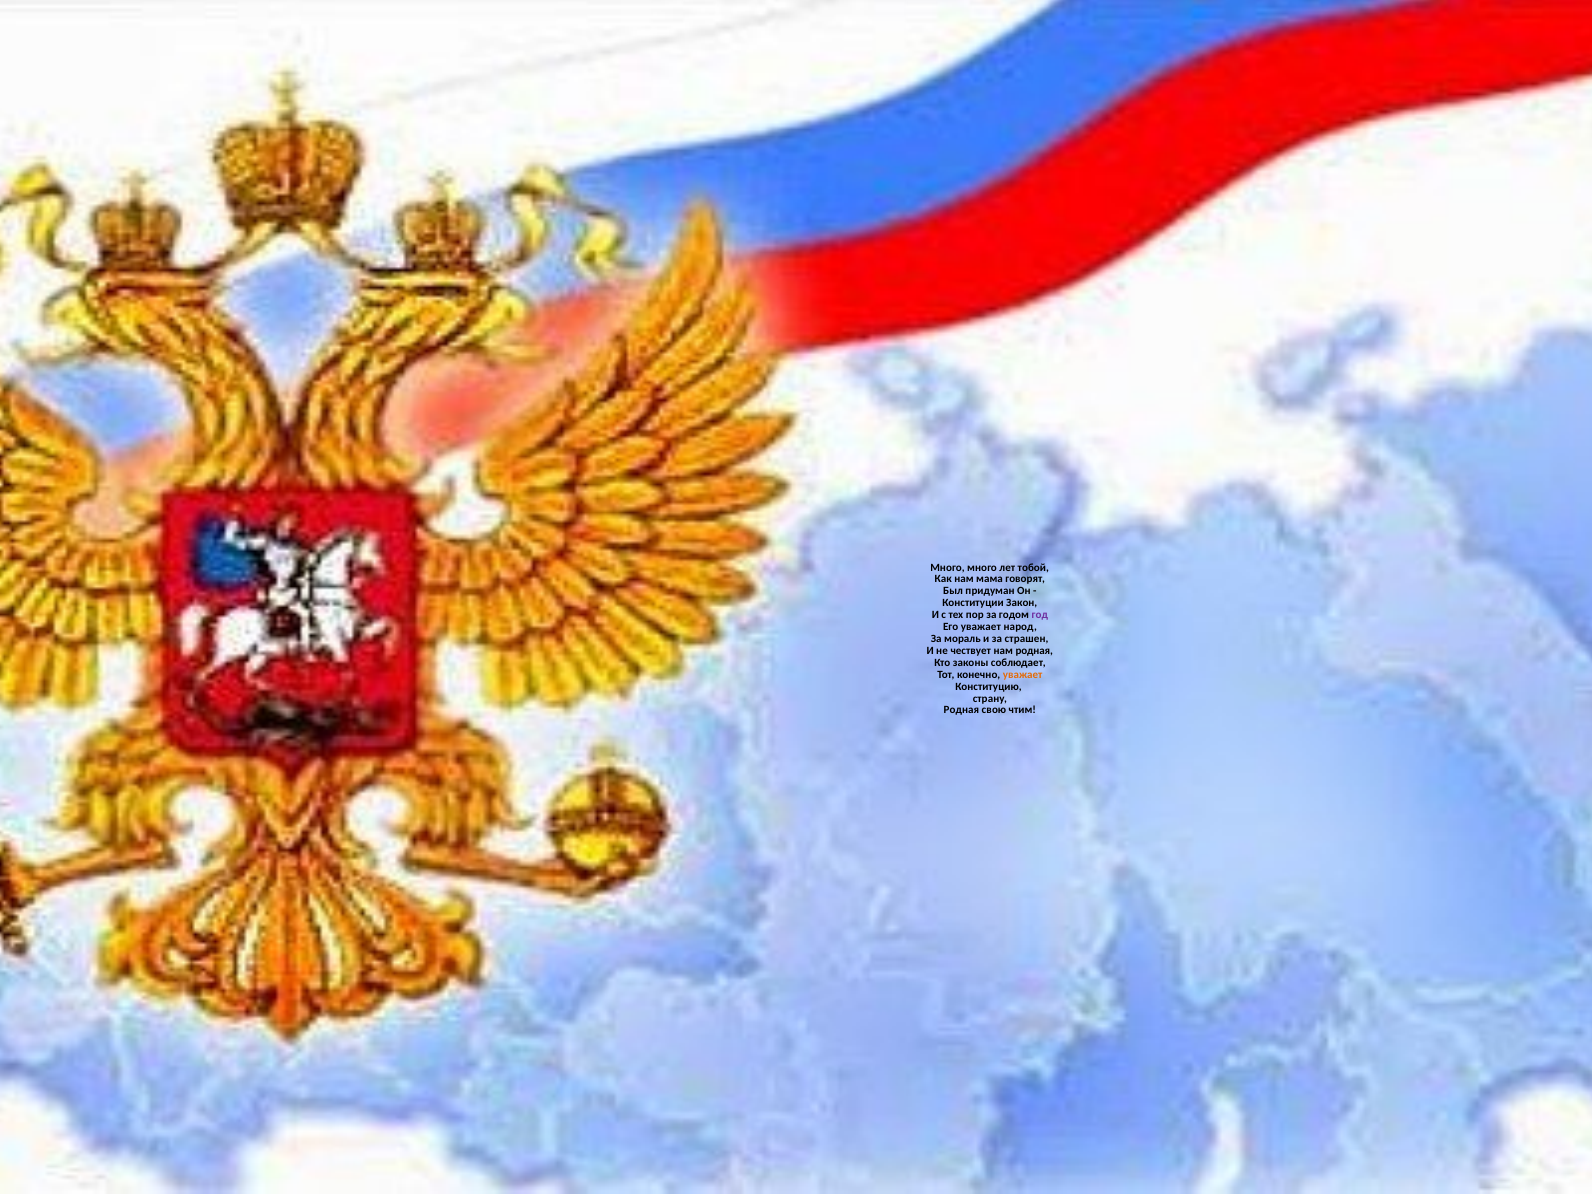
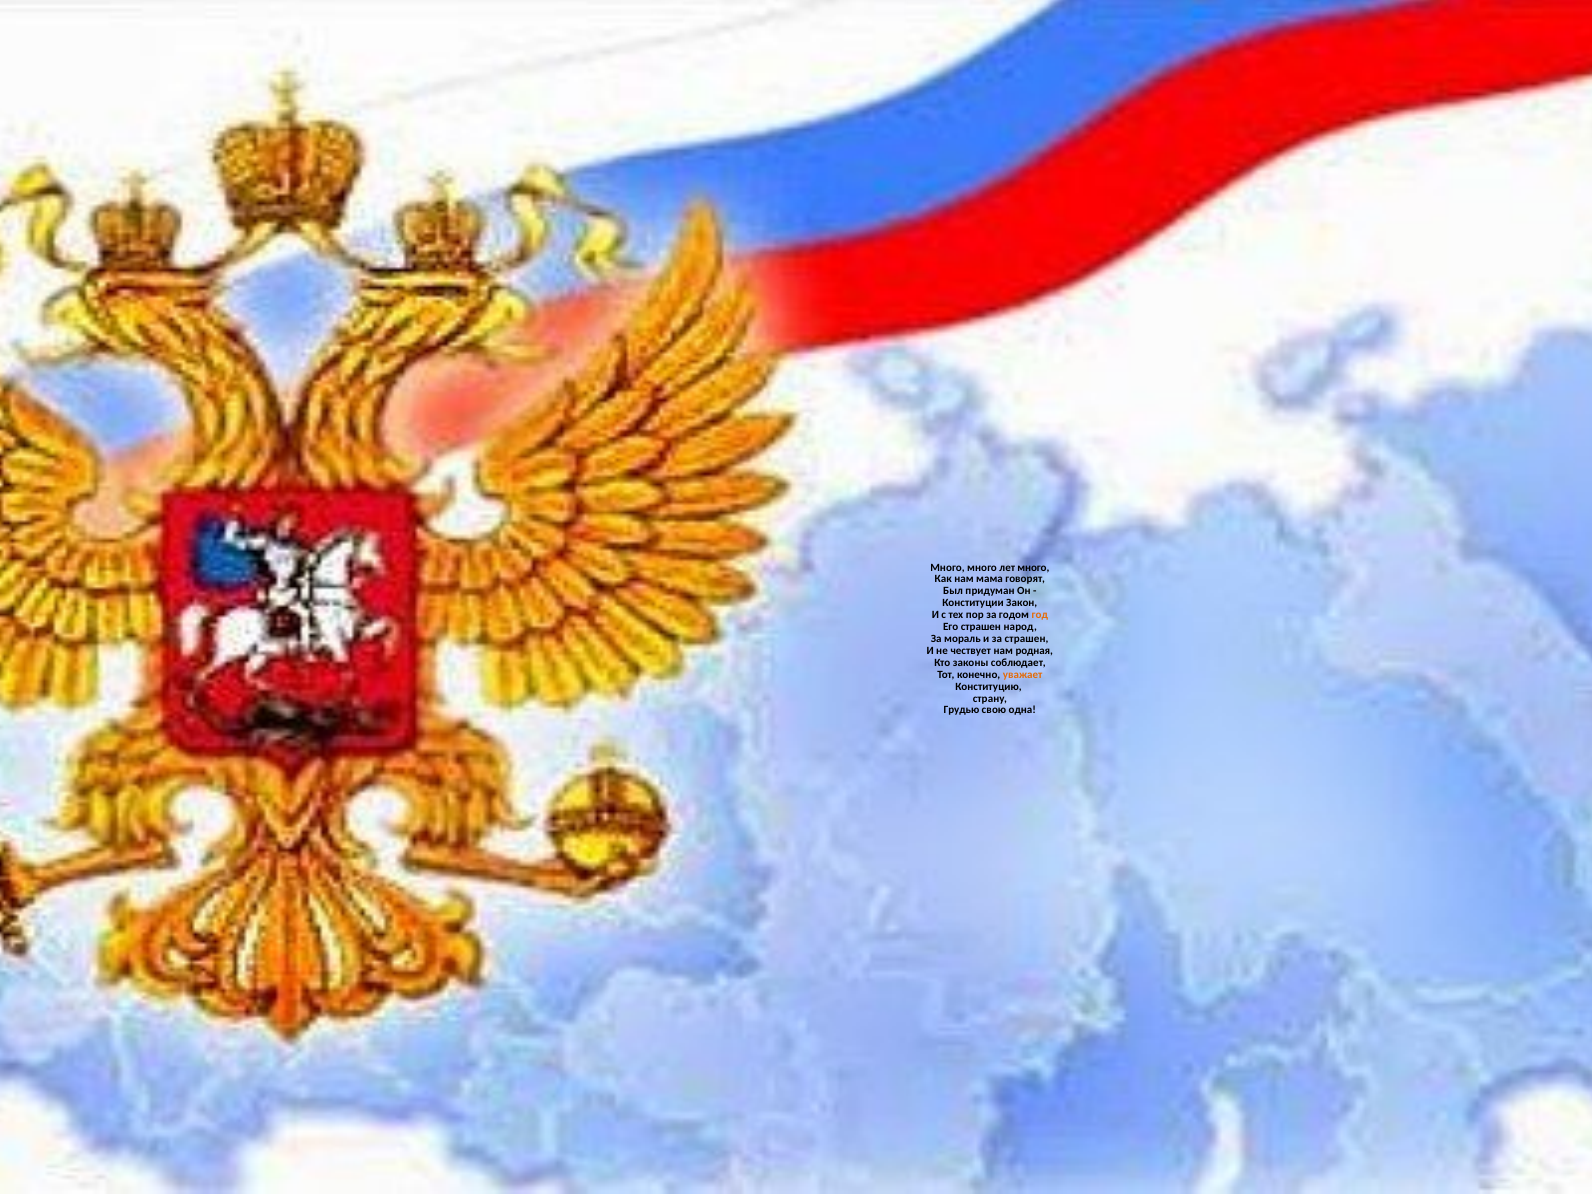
лет тобой: тобой -> много (1033, 567)
год colour: purple -> orange (1040, 615)
Его уважает: уважает -> страшен (981, 627)
Родная: Родная -> Грудью (961, 710)
чтим: чтим -> одна (1022, 710)
